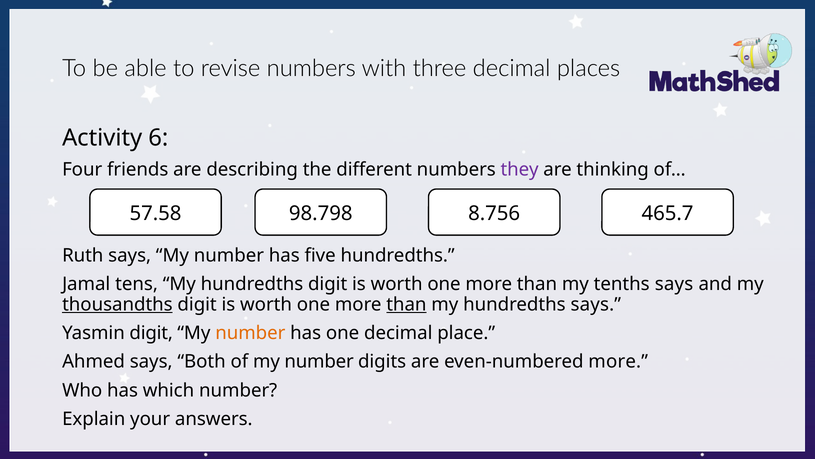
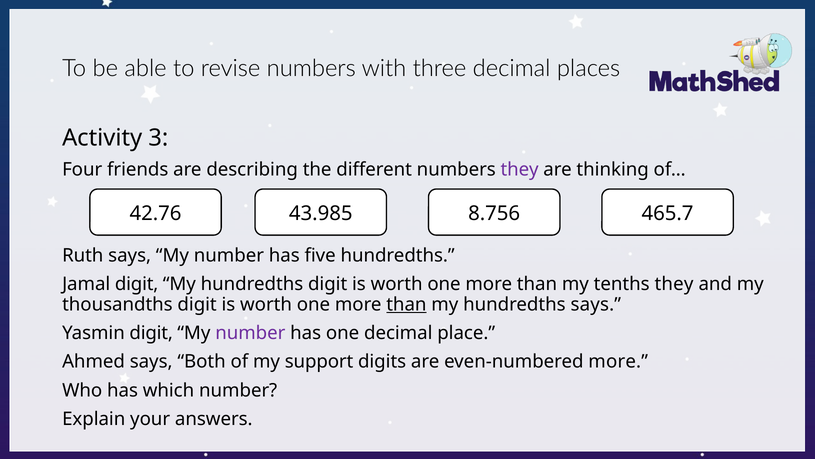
6: 6 -> 3 (158, 138)
57.58: 57.58 -> 42.76 (156, 213)
98.798: 98.798 -> 43.985 (321, 213)
Jamal tens: tens -> digit (137, 284)
tenths says: says -> they (674, 284)
thousandths underline: present -> none (117, 304)
number colour: orange -> purple (250, 333)
of my number: number -> support (319, 361)
